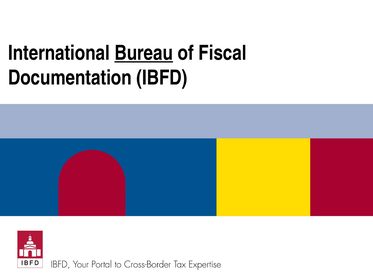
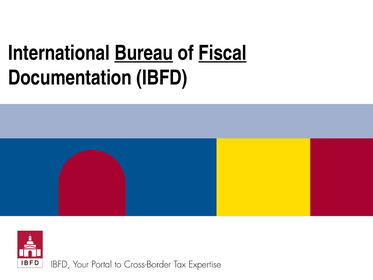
Fiscal underline: none -> present (223, 53)
